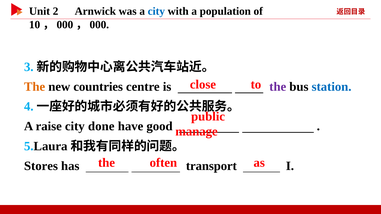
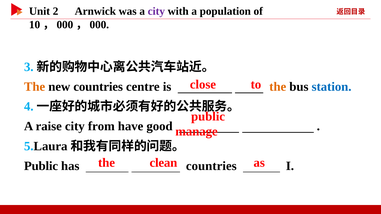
city colour: blue -> purple (156, 11)
the colour: purple -> orange (278, 87)
done: done -> from (101, 126)
often: often -> clean (163, 163)
Stores: Stores -> Public (41, 166)
has transport: transport -> countries (211, 166)
